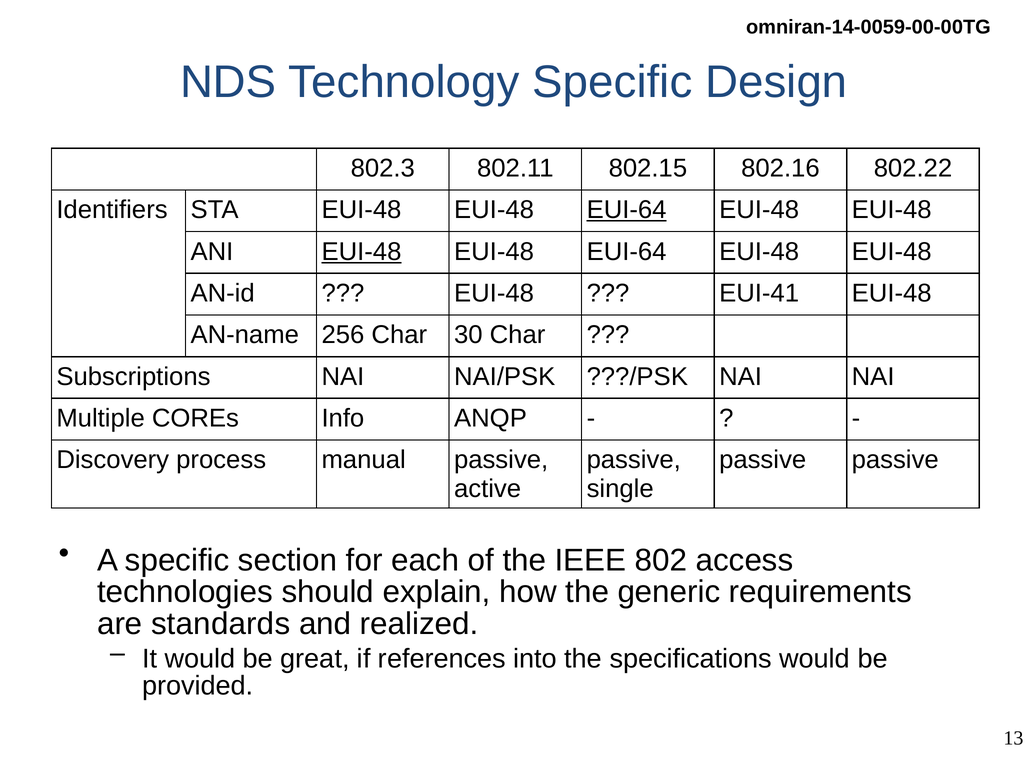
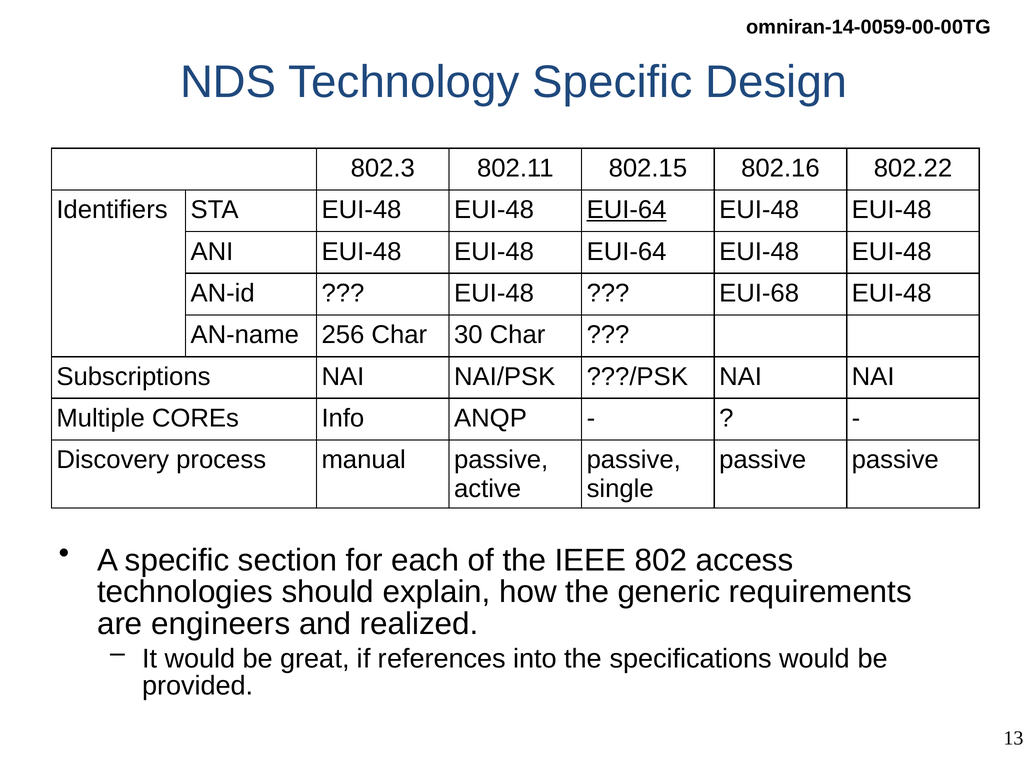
EUI-48 underline: present -> none (361, 252)
EUI-41: EUI-41 -> EUI-68 (759, 293)
standards: standards -> engineers (221, 624)
